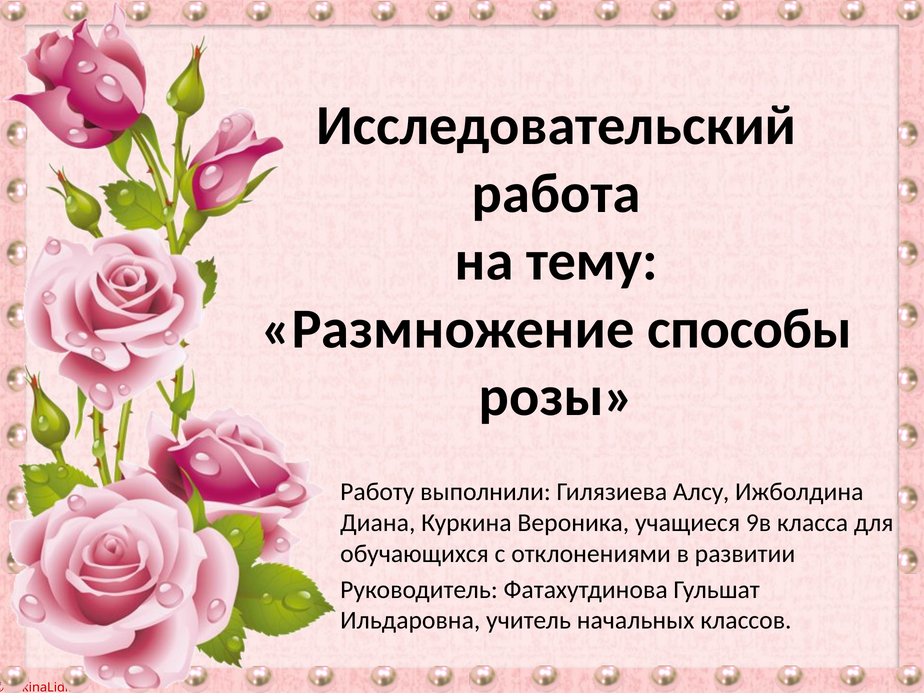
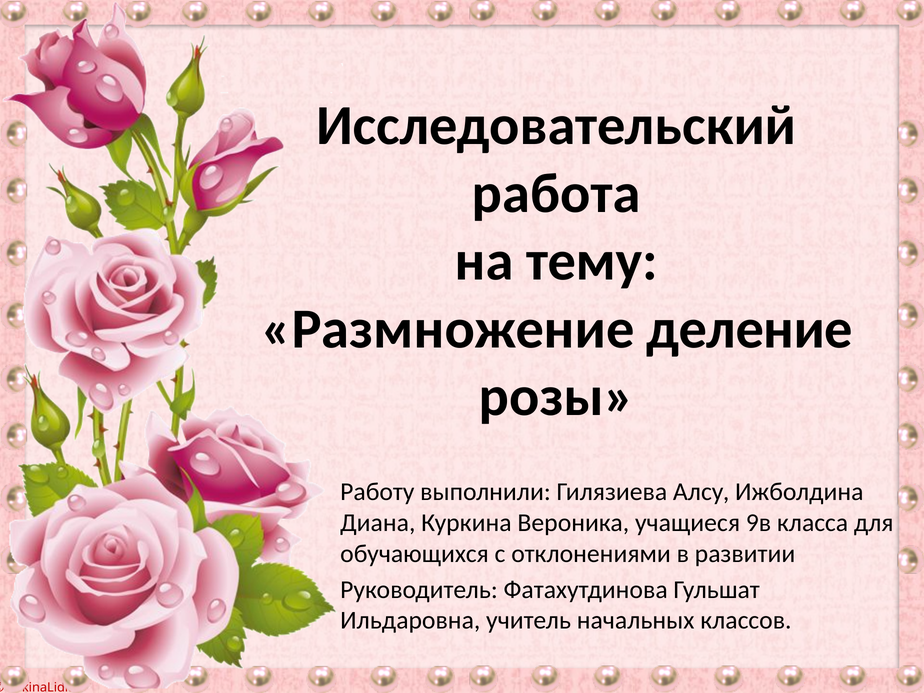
способы: способы -> деление (750, 329)
